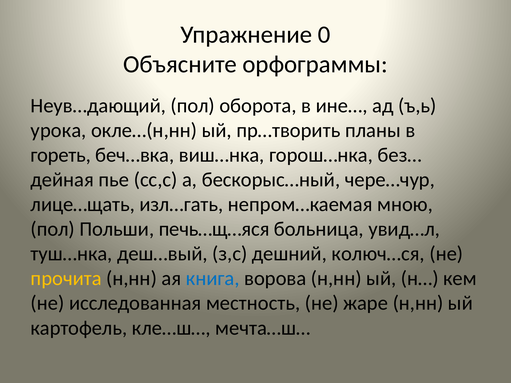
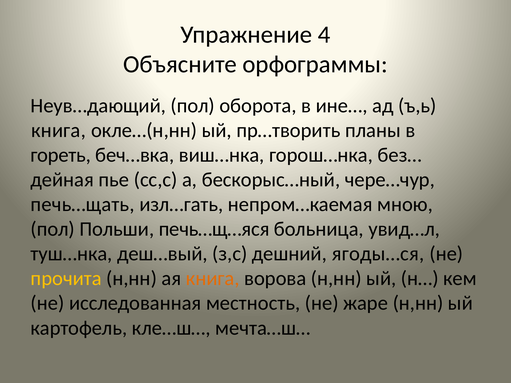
0: 0 -> 4 (324, 35)
урока: урока -> книга (58, 130)
лице…щать: лице…щать -> печь…щать (83, 205)
колюч…ся: колюч…ся -> ягоды…ся (378, 254)
книга colour: blue -> orange (213, 279)
